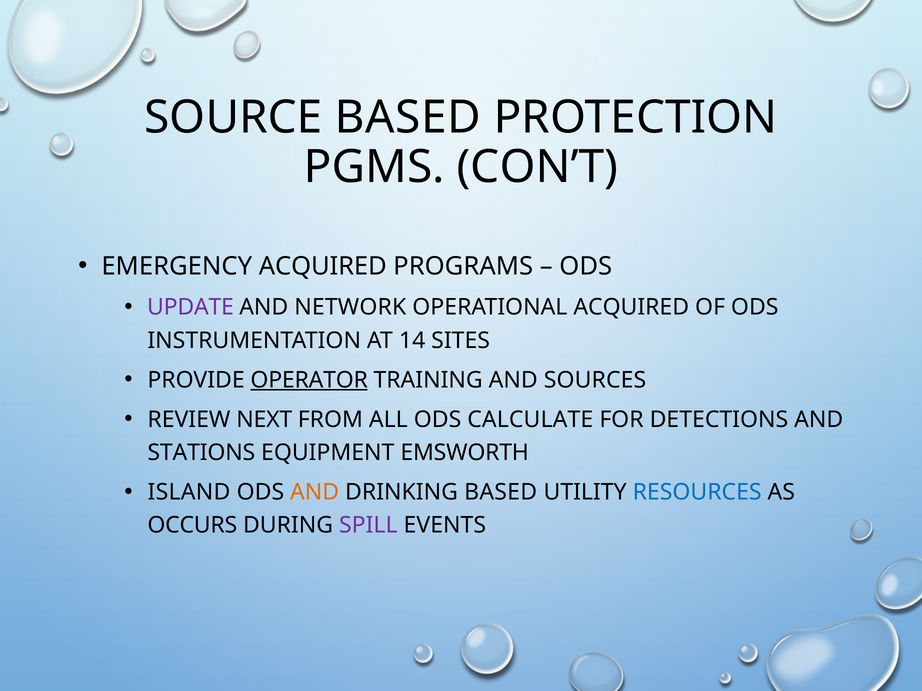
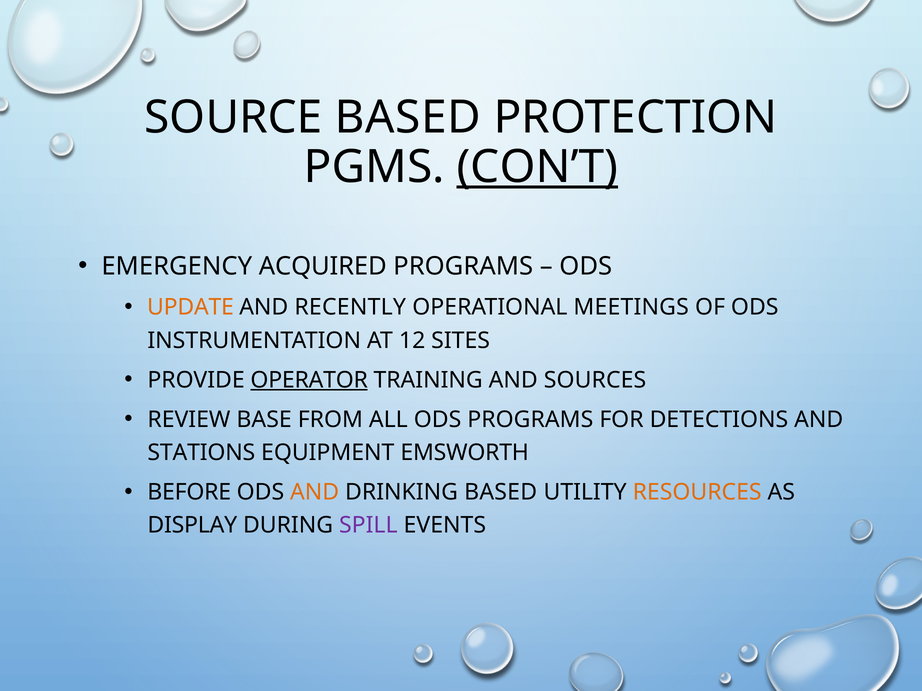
CON’T underline: none -> present (537, 167)
UPDATE colour: purple -> orange (190, 308)
NETWORK: NETWORK -> RECENTLY (350, 308)
OPERATIONAL ACQUIRED: ACQUIRED -> MEETINGS (631, 308)
14: 14 -> 12 (412, 341)
NEXT: NEXT -> BASE (264, 420)
ODS CALCULATE: CALCULATE -> PROGRAMS (530, 420)
ISLAND: ISLAND -> BEFORE (189, 493)
RESOURCES colour: blue -> orange (697, 493)
OCCURS: OCCURS -> DISPLAY (192, 526)
